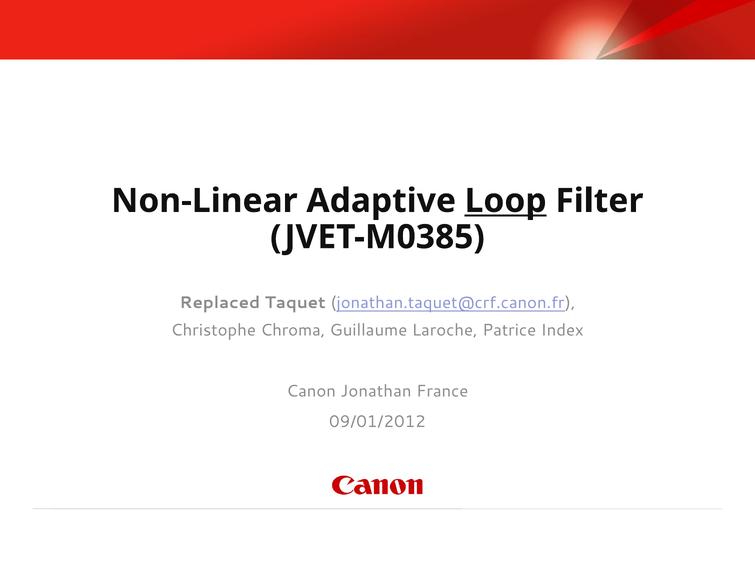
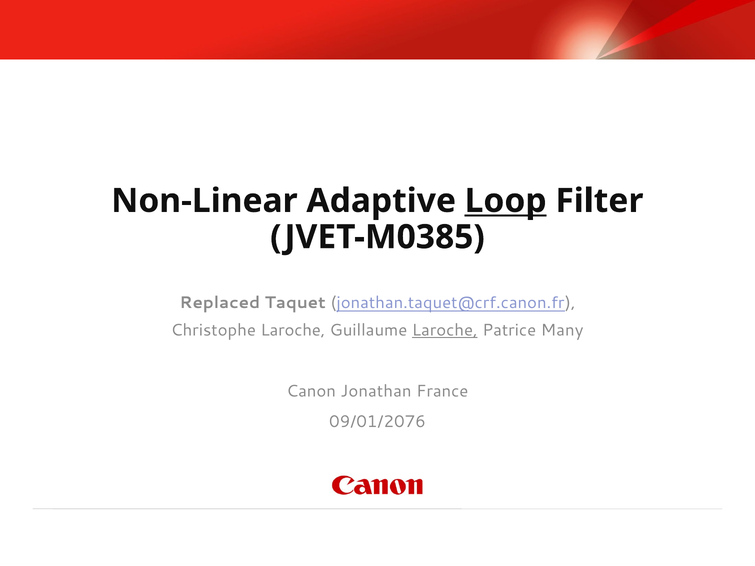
Christophe Chroma: Chroma -> Laroche (293, 331)
Laroche underline: none -> present (445, 331)
Index: Index -> Many (562, 331)
09/01/2012: 09/01/2012 -> 09/01/2076 (377, 422)
